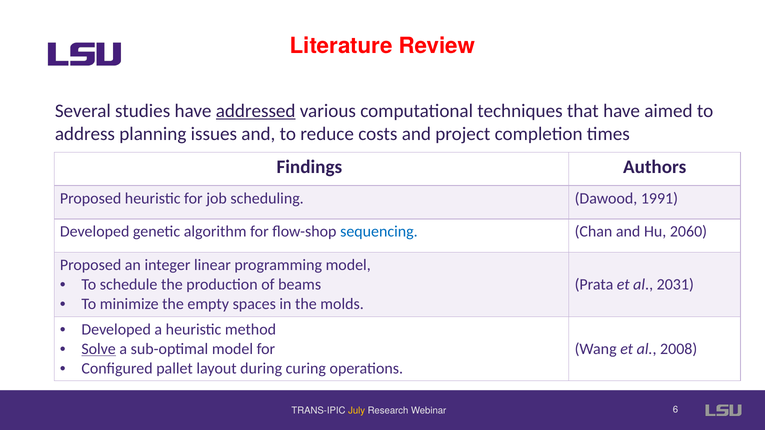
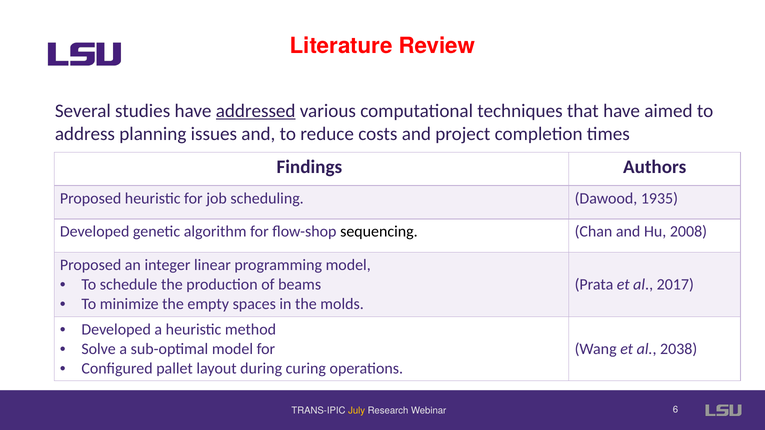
1991: 1991 -> 1935 (659, 198)
sequencing colour: blue -> black (379, 232)
2060: 2060 -> 2008 (688, 232)
2031: 2031 -> 2017 (675, 285)
Solve underline: present -> none (99, 349)
2008: 2008 -> 2038 (679, 349)
